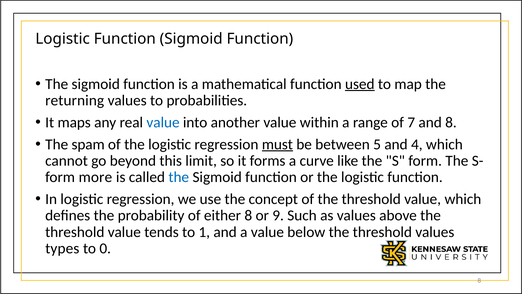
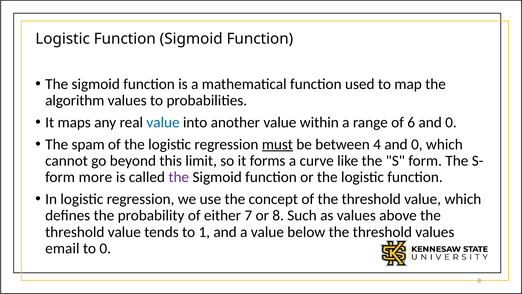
used underline: present -> none (360, 84)
returning: returning -> algorithm (75, 100)
7: 7 -> 6 (411, 122)
8: 8 -> 0 (451, 122)
5: 5 -> 4 (377, 144)
4: 4 -> 0 (417, 144)
the colour: blue -> purple (179, 177)
either 8: 8 -> 7 (248, 215)
or 9: 9 -> 8 (278, 215)
types: types -> email (62, 248)
